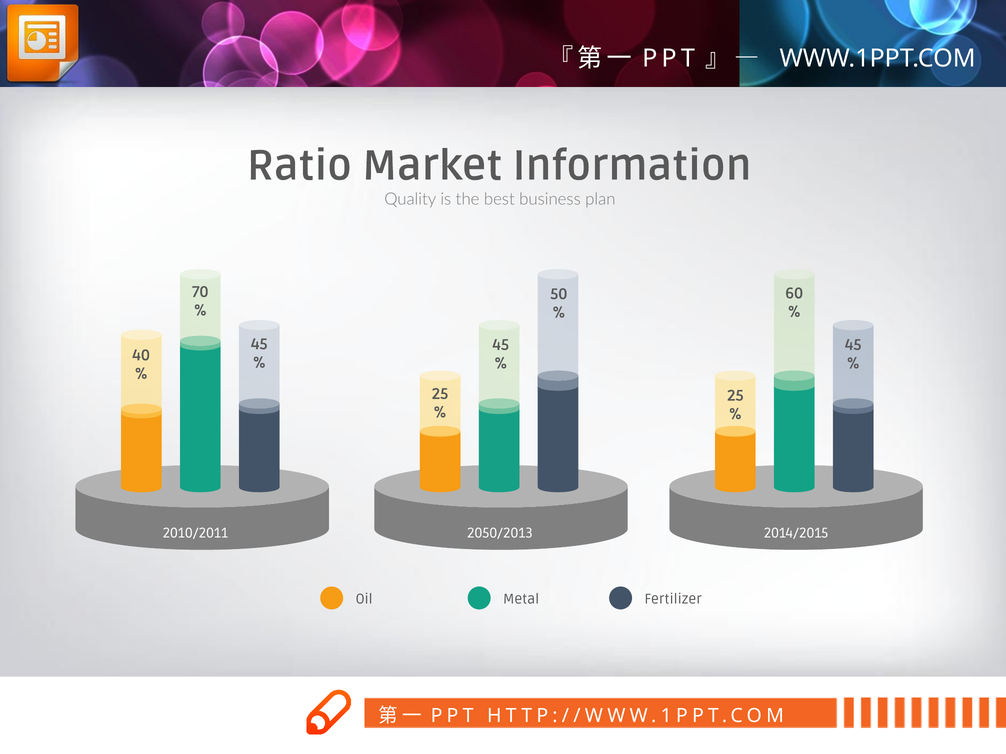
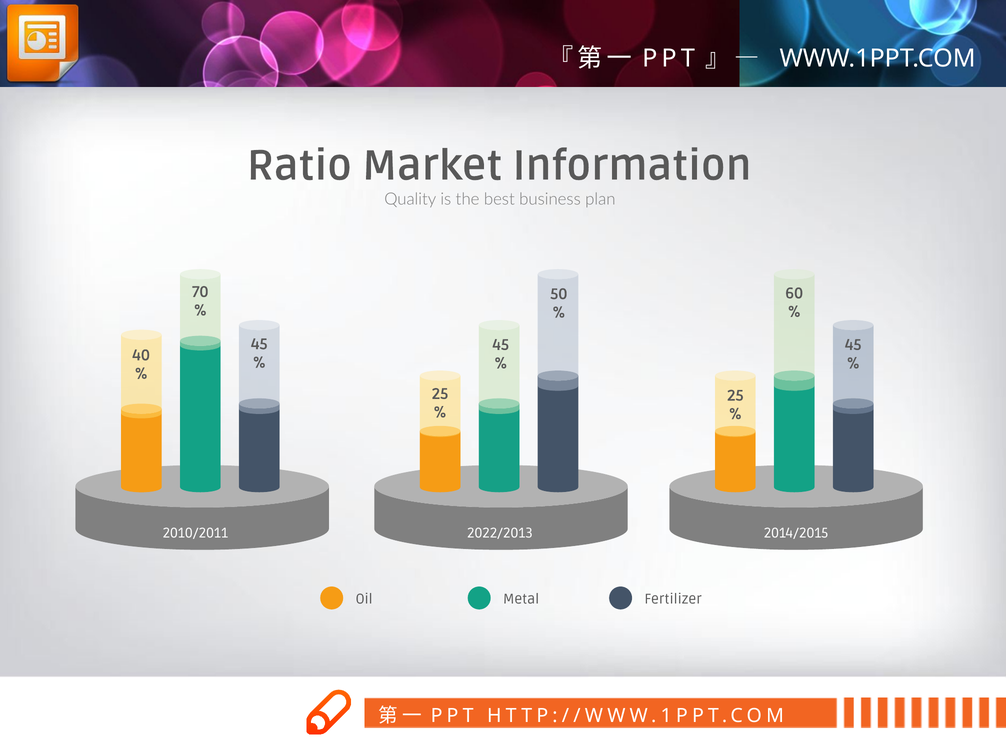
2050/2013: 2050/2013 -> 2022/2013 (500, 534)
